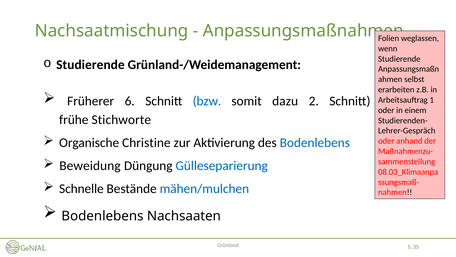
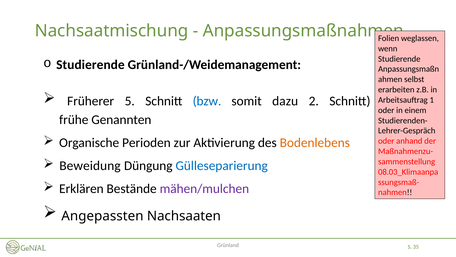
6: 6 -> 5 (130, 101)
Stichworte: Stichworte -> Genannten (121, 120)
Christine: Christine -> Perioden (146, 143)
Bodenlebens colour: blue -> orange (315, 143)
Schnelle: Schnelle -> Erklären (81, 188)
mähen/mulchen colour: blue -> purple (204, 188)
Bodenlebens: Bodenlebens -> Angepassten (102, 216)
